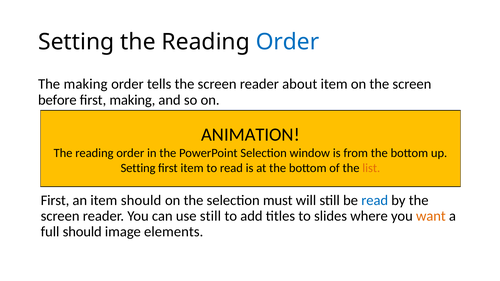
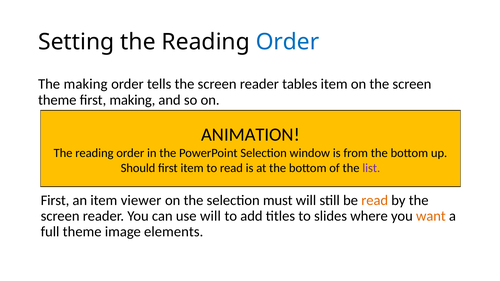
about: about -> tables (300, 84)
before: before -> theme (57, 100)
Setting: Setting -> Should (138, 168)
list colour: orange -> purple (371, 168)
item should: should -> viewer (141, 201)
read colour: blue -> orange (375, 201)
use still: still -> will (210, 216)
full should: should -> theme (82, 232)
